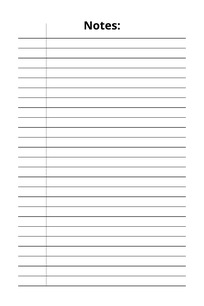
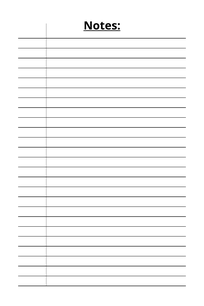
Notes underline: none -> present (102, 26)
